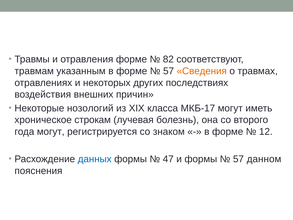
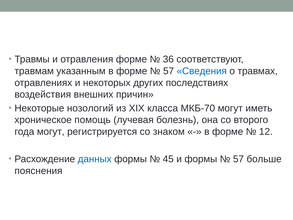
82: 82 -> 36 (168, 59)
Сведения colour: orange -> blue (202, 71)
МКБ-17: МКБ-17 -> МКБ-70 (198, 108)
строкам: строкам -> помощь (93, 120)
47: 47 -> 45 (168, 159)
данном: данном -> больше (264, 159)
